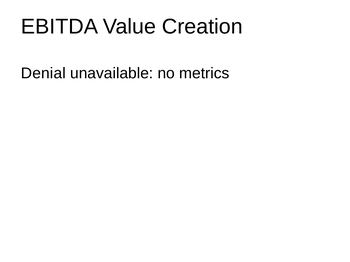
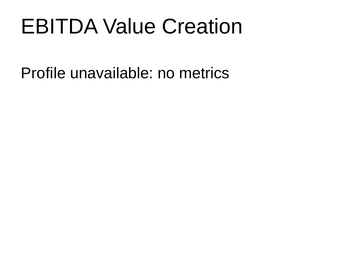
Denial: Denial -> Profile (43, 73)
